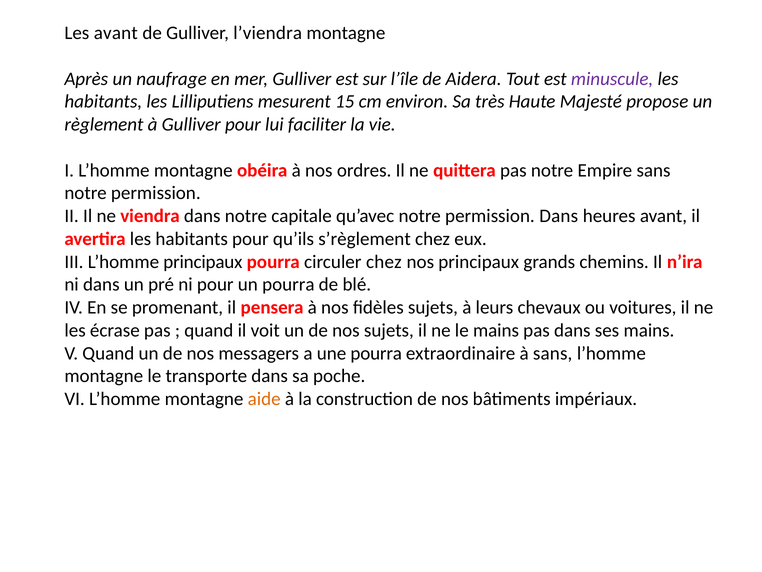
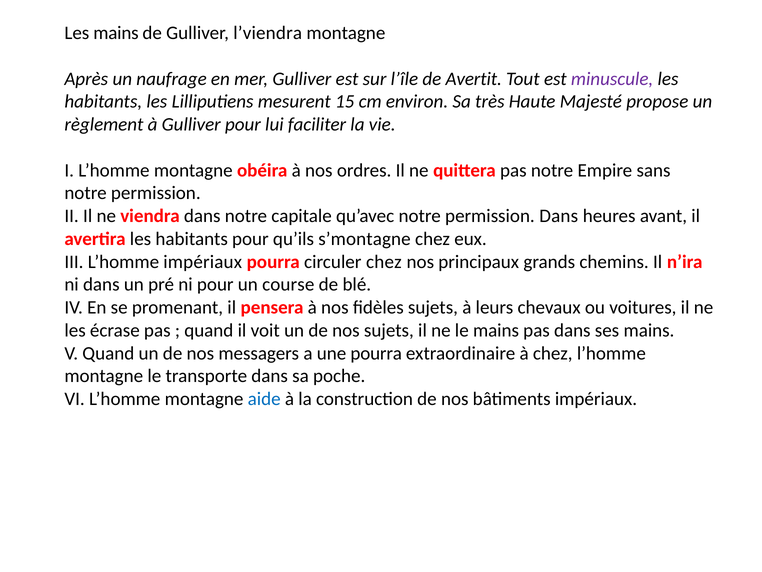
Les avant: avant -> mains (116, 33)
Aidera: Aidera -> Avertit (474, 79)
s’règlement: s’règlement -> s’montagne (364, 239)
L’homme principaux: principaux -> impériaux (203, 262)
un pourra: pourra -> course (288, 284)
à sans: sans -> chez (553, 353)
aide colour: orange -> blue (264, 399)
